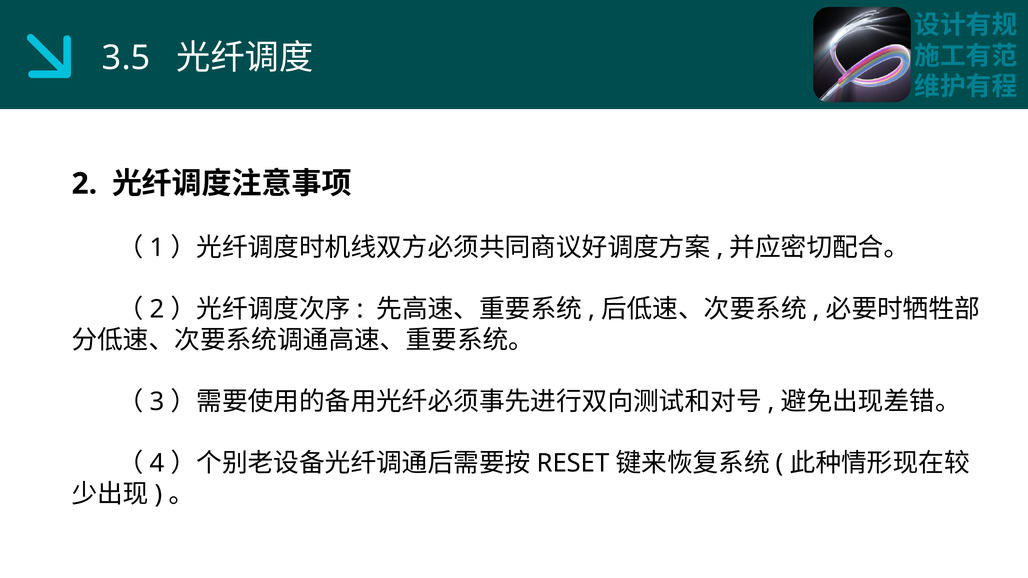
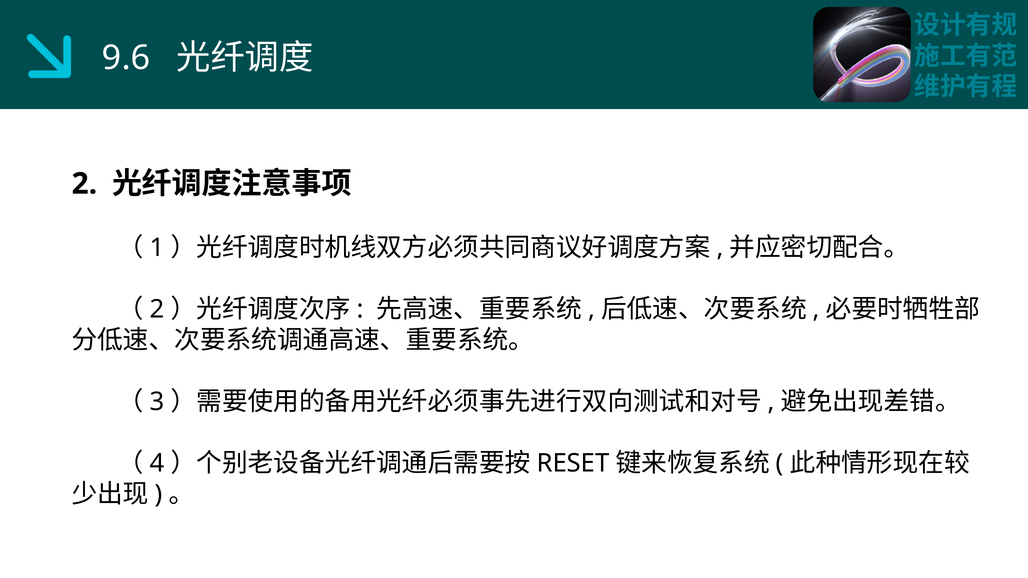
3.5: 3.5 -> 9.6 (126, 58)
